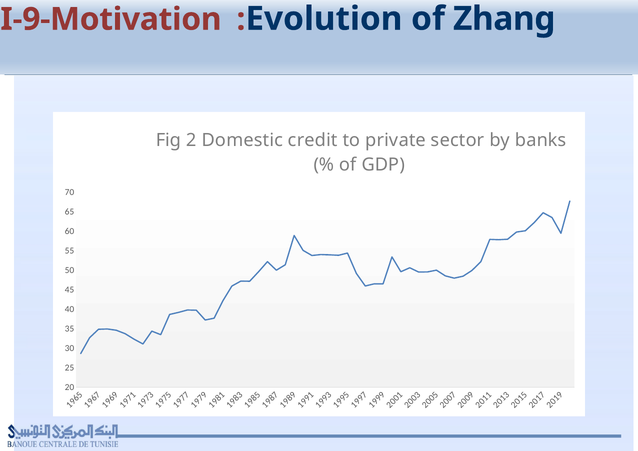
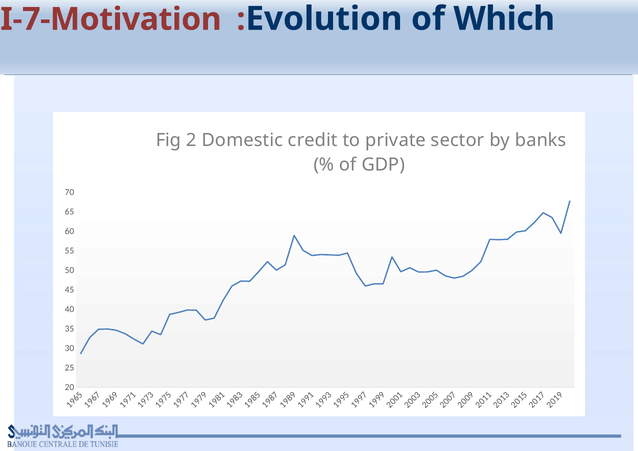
I-9-Motivation: I-9-Motivation -> I-7-Motivation (111, 19)
Zhang: Zhang -> Which (504, 19)
